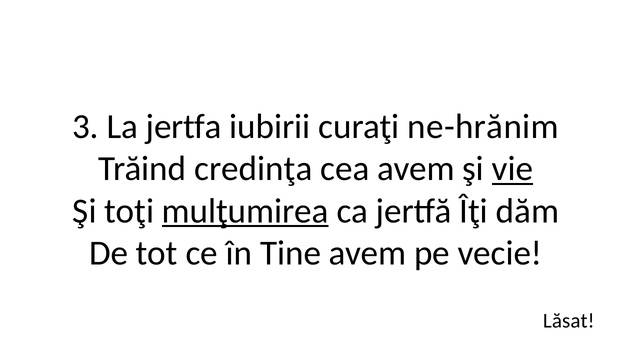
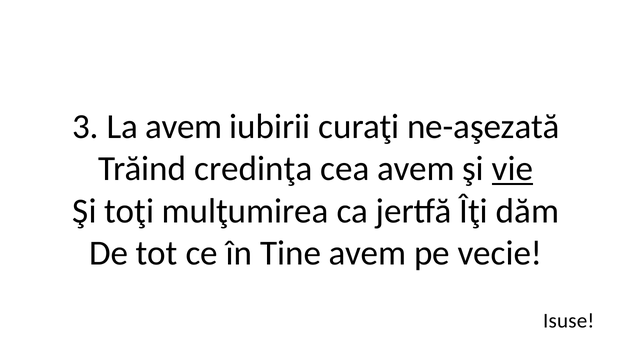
La jertfa: jertfa -> avem (184, 127)
ne-hrănim: ne-hrănim -> ne-aşezată (483, 127)
mulţumirea underline: present -> none (245, 211)
Lăsat: Lăsat -> Isuse (569, 321)
